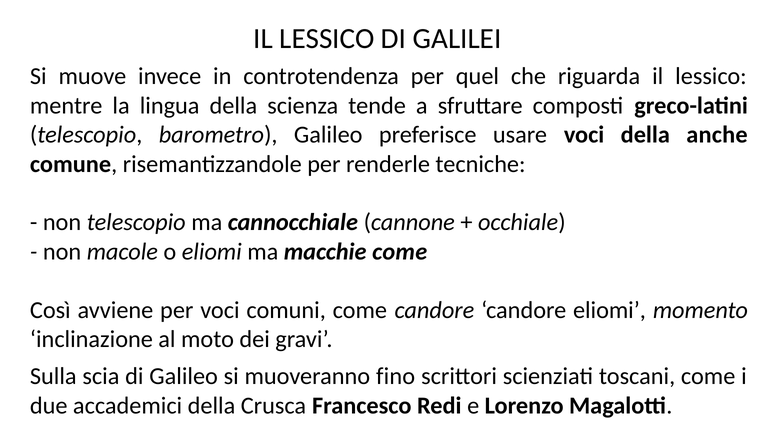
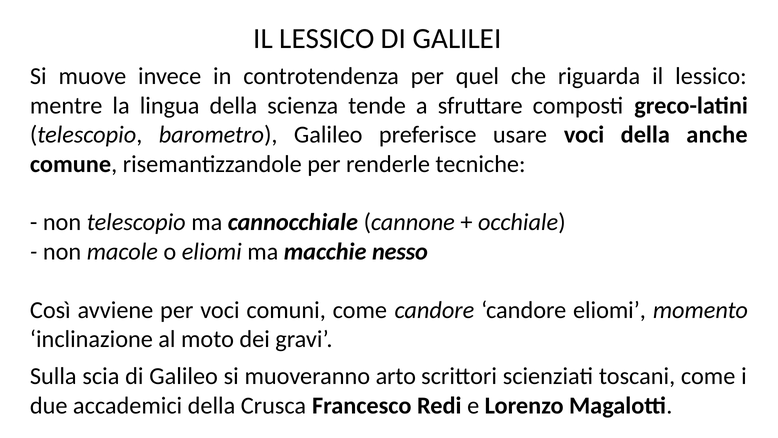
macchie come: come -> nesso (400, 251)
fino: fino -> arto (396, 376)
